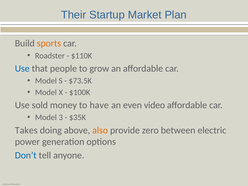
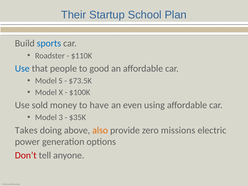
Market: Market -> School (145, 15)
sports colour: orange -> blue (49, 43)
grow: grow -> good (99, 68)
video: video -> using (154, 105)
between: between -> missions (178, 130)
Don’t colour: blue -> red (26, 155)
